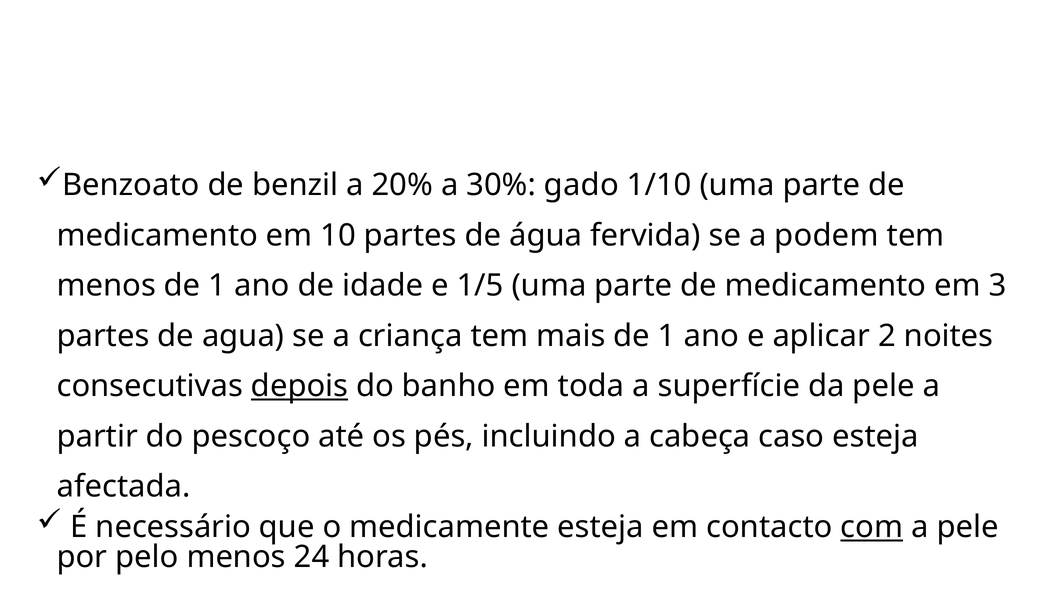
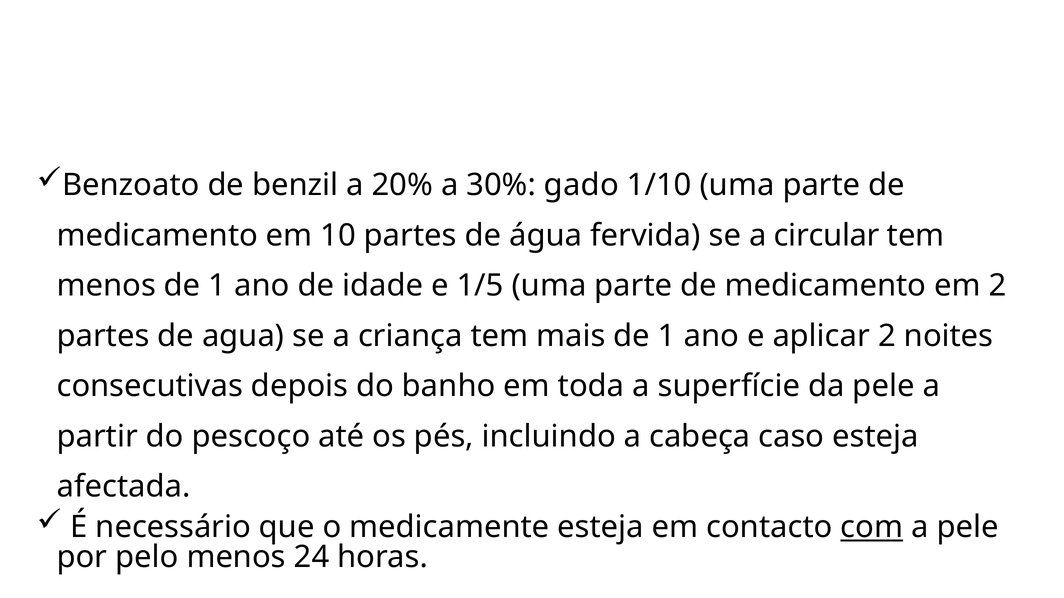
podem: podem -> circular (827, 236)
em 3: 3 -> 2 (997, 286)
depois underline: present -> none (300, 387)
